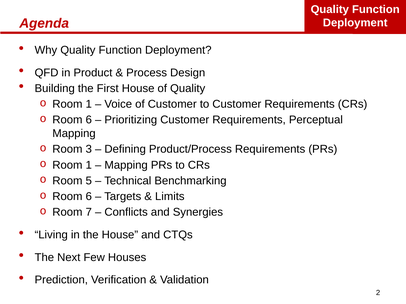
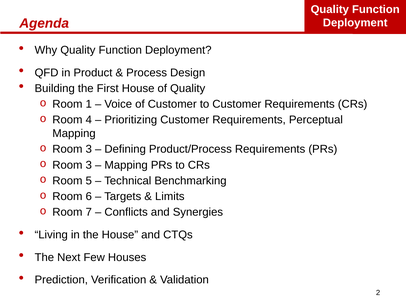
6: 6 -> 4 (89, 120)
1: 1 -> 3 (89, 165)
